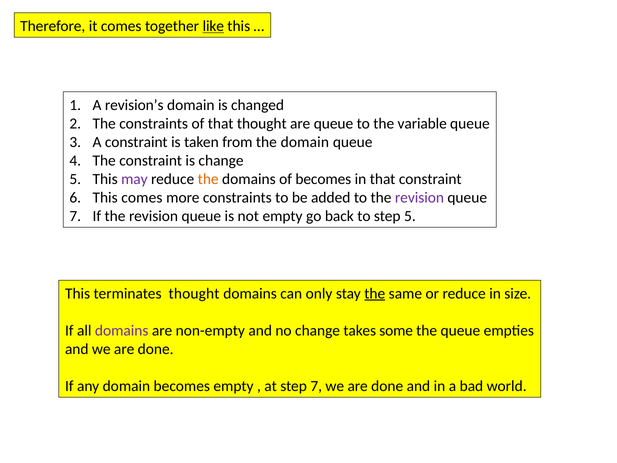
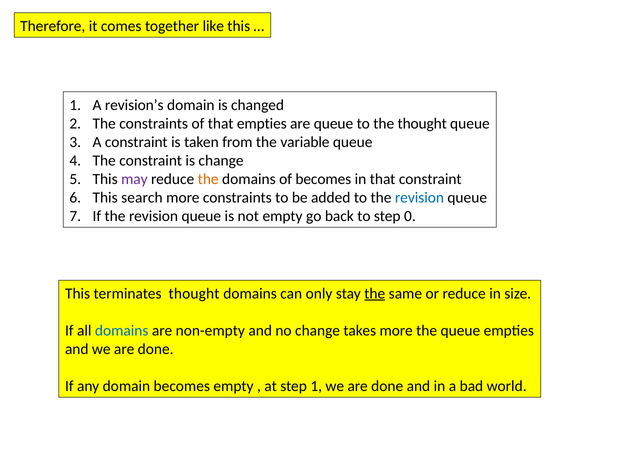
like underline: present -> none (213, 26)
that thought: thought -> empties (262, 123)
the variable: variable -> thought (422, 123)
the domain: domain -> variable (305, 142)
This comes: comes -> search (142, 197)
revision colour: purple -> blue (419, 197)
step 5: 5 -> 0 (410, 216)
domains colour: purple -> blue (122, 330)
takes some: some -> more (396, 330)
step 7: 7 -> 1 (316, 386)
